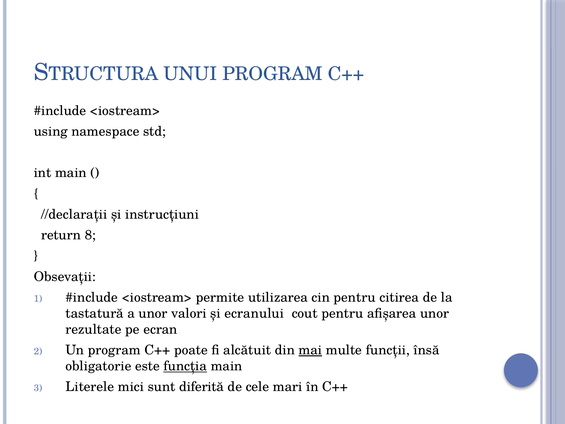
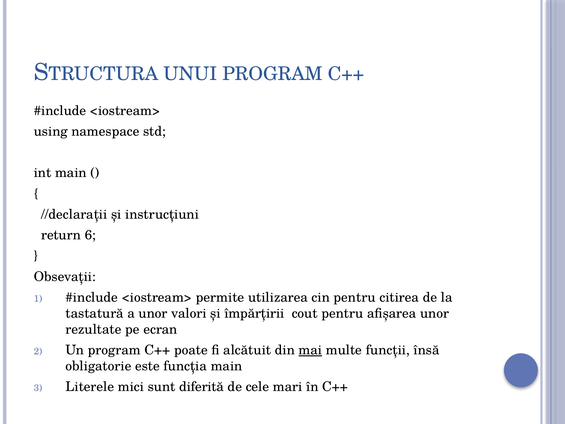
8: 8 -> 6 (90, 235)
ecranului: ecranului -> împărțirii (254, 313)
funcția underline: present -> none (185, 366)
